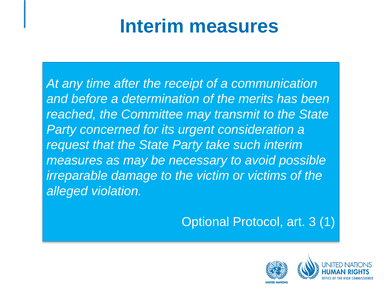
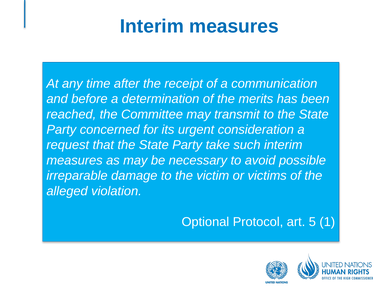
3: 3 -> 5 (312, 222)
